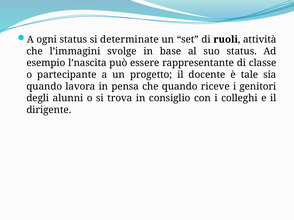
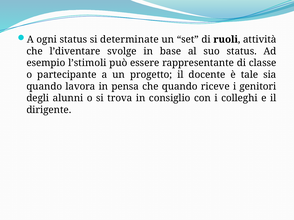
l’immagini: l’immagini -> l’diventare (75, 51)
l’nascita: l’nascita -> l’stimoli (87, 63)
